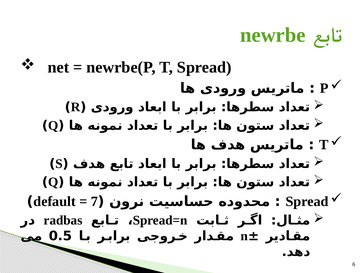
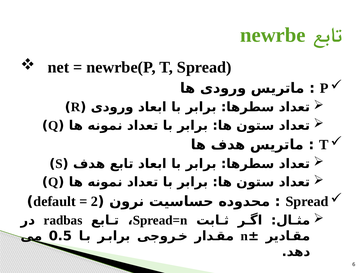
7: 7 -> 2 (94, 201)
